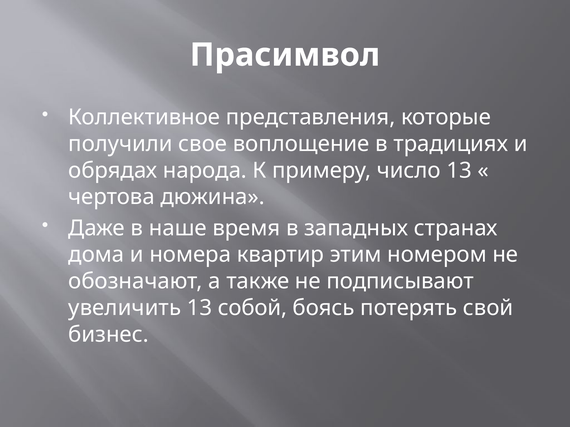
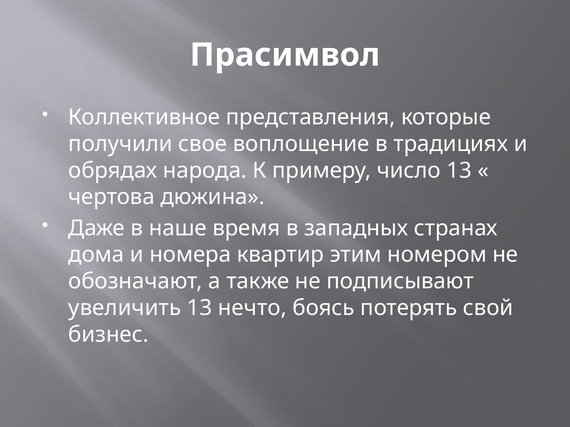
собой: собой -> нечто (252, 308)
